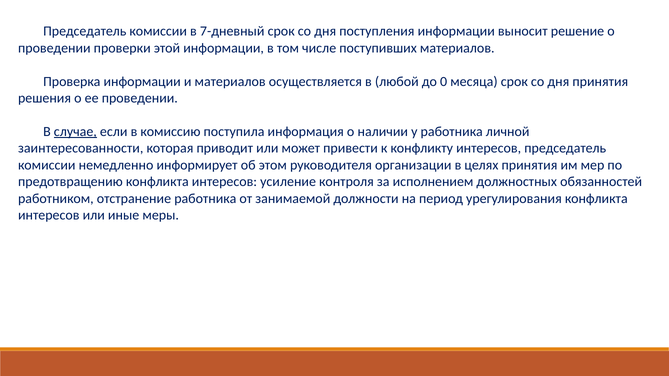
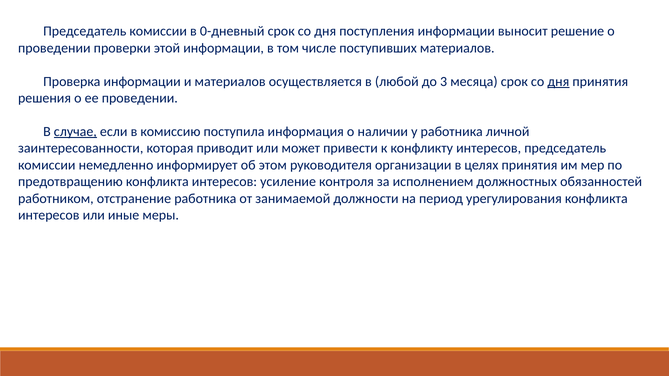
7-дневный: 7-дневный -> 0-дневный (232, 31)
0: 0 -> 3 (444, 82)
дня underline: none -> present (558, 82)
